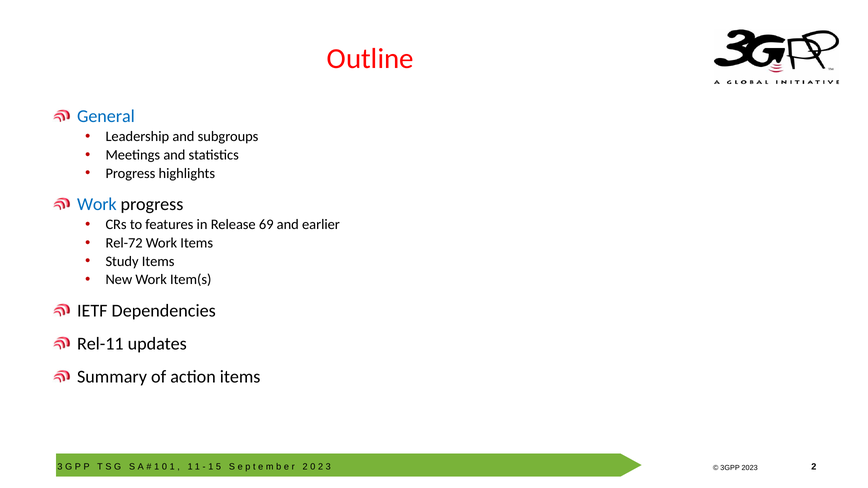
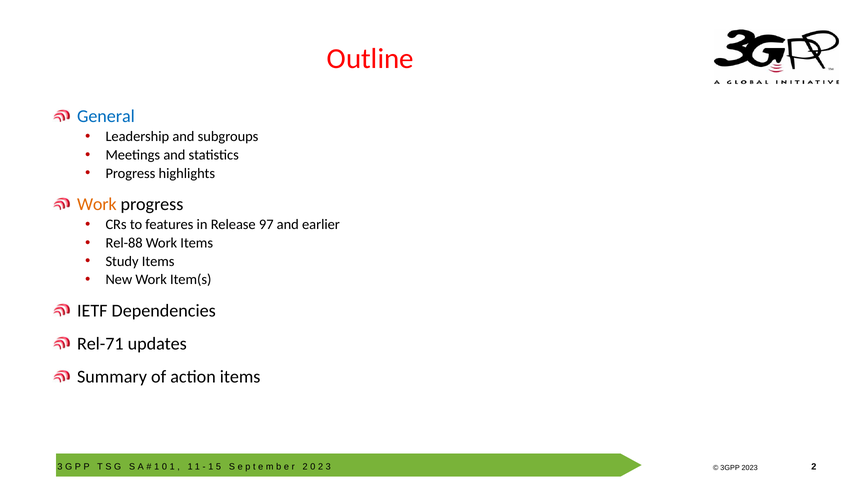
Work colour: blue -> orange (97, 204)
69: 69 -> 97 (266, 225)
Rel-72: Rel-72 -> Rel-88 (124, 243)
Rel-11: Rel-11 -> Rel-71 (100, 344)
